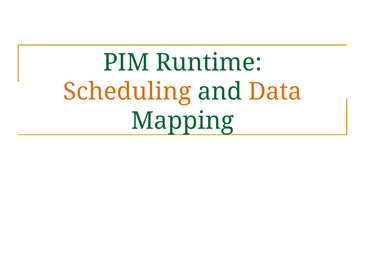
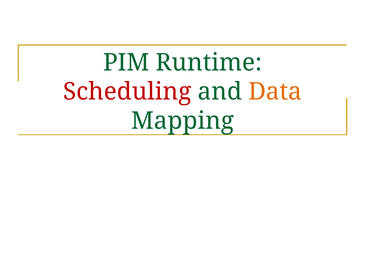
Scheduling colour: orange -> red (127, 92)
